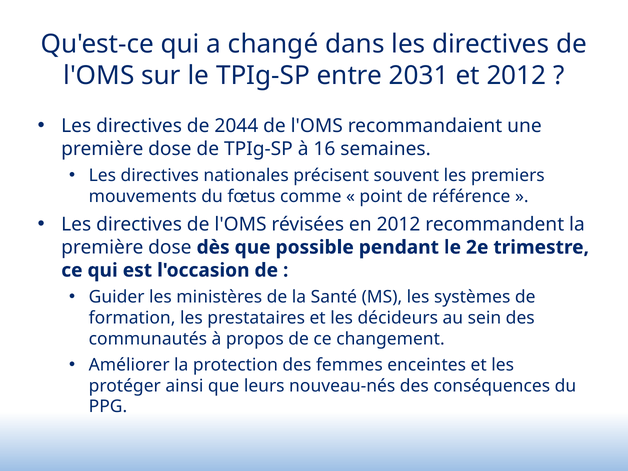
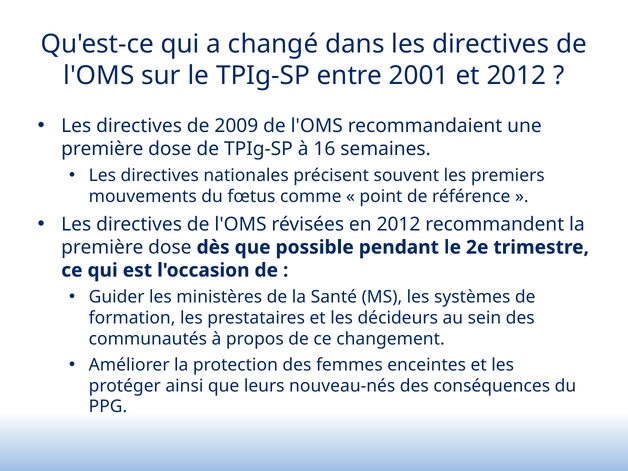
2031: 2031 -> 2001 (419, 76)
2044: 2044 -> 2009 (236, 126)
